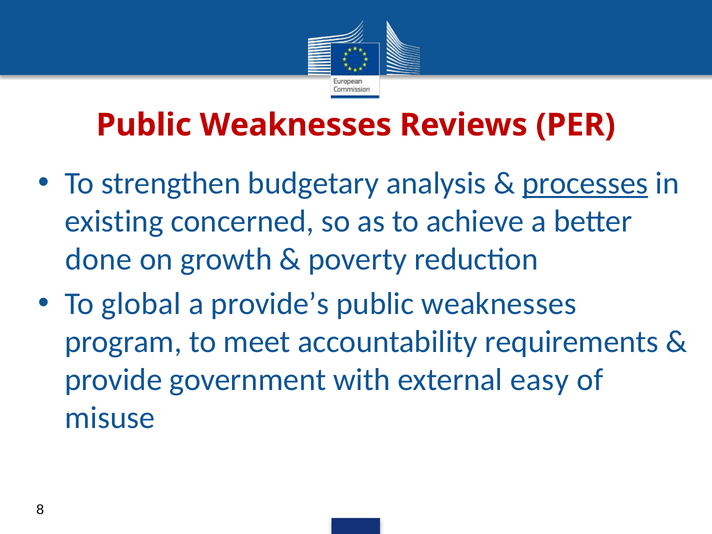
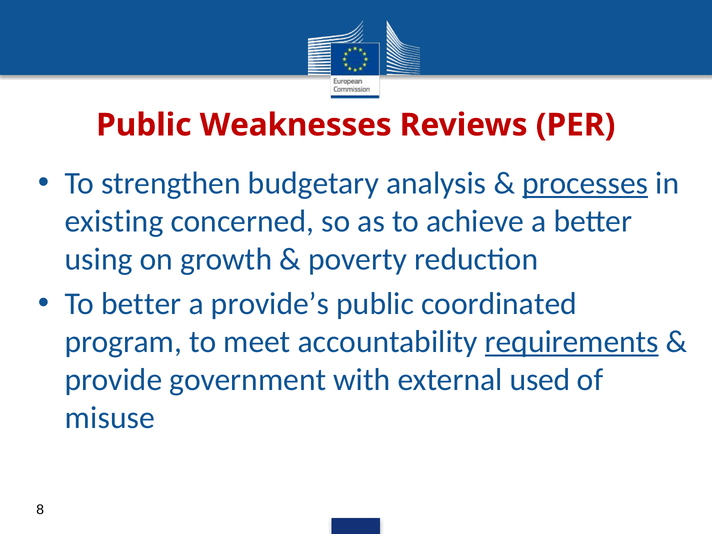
done: done -> using (99, 259)
To global: global -> better (141, 304)
weaknesses: weaknesses -> coordinated (499, 304)
requirements underline: none -> present (572, 342)
easy: easy -> used (540, 380)
